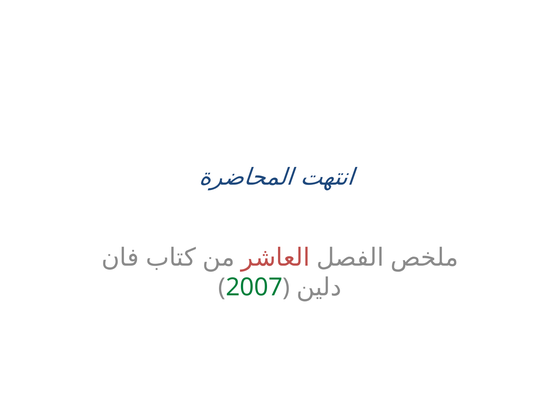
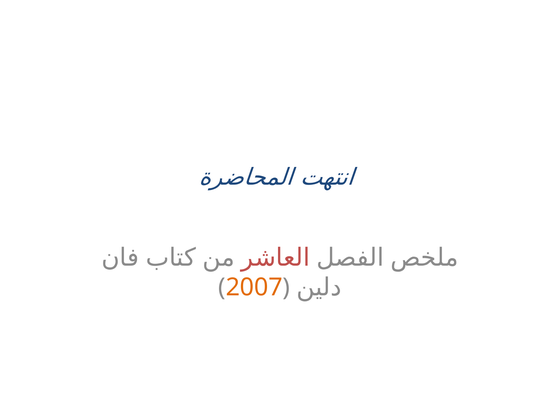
2007 colour: green -> orange (254, 287)
